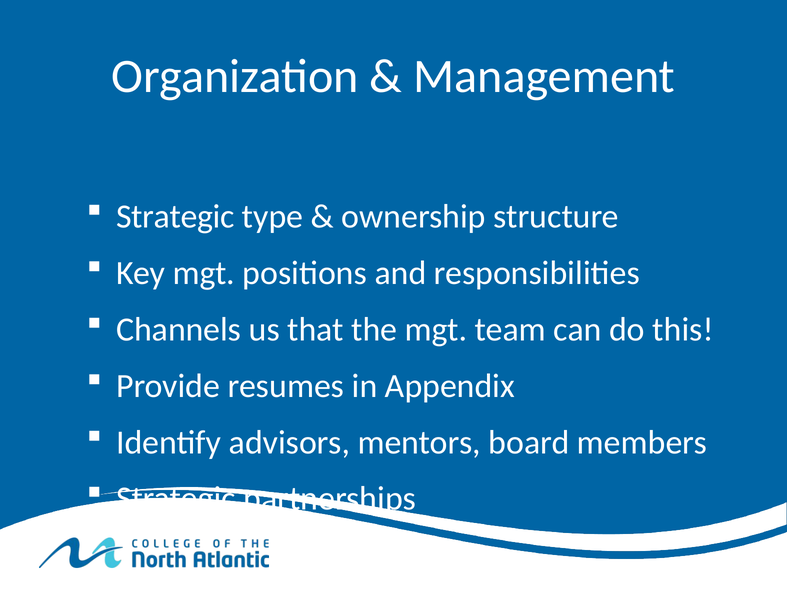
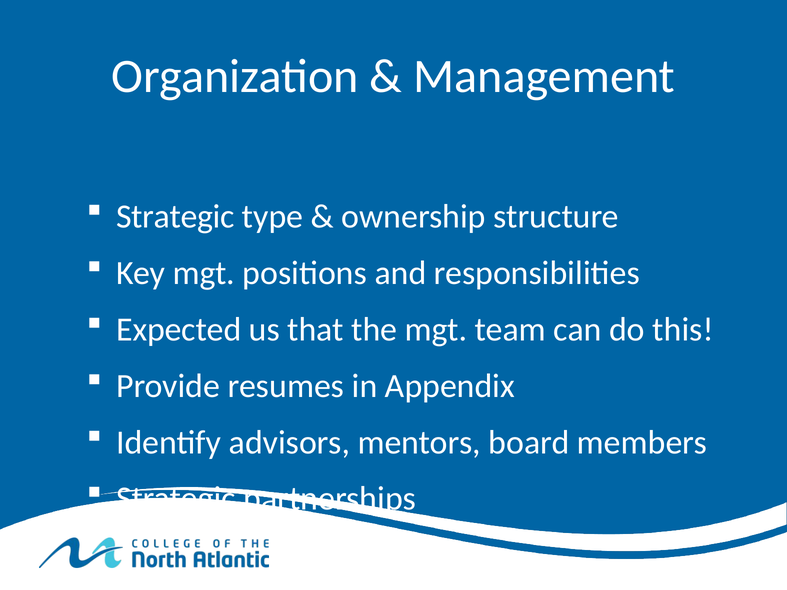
Channels: Channels -> Expected (179, 330)
